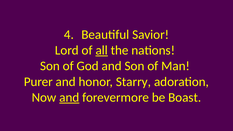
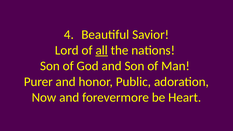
Starry: Starry -> Public (133, 82)
and underline: present -> none (69, 97)
Boast: Boast -> Heart (185, 97)
